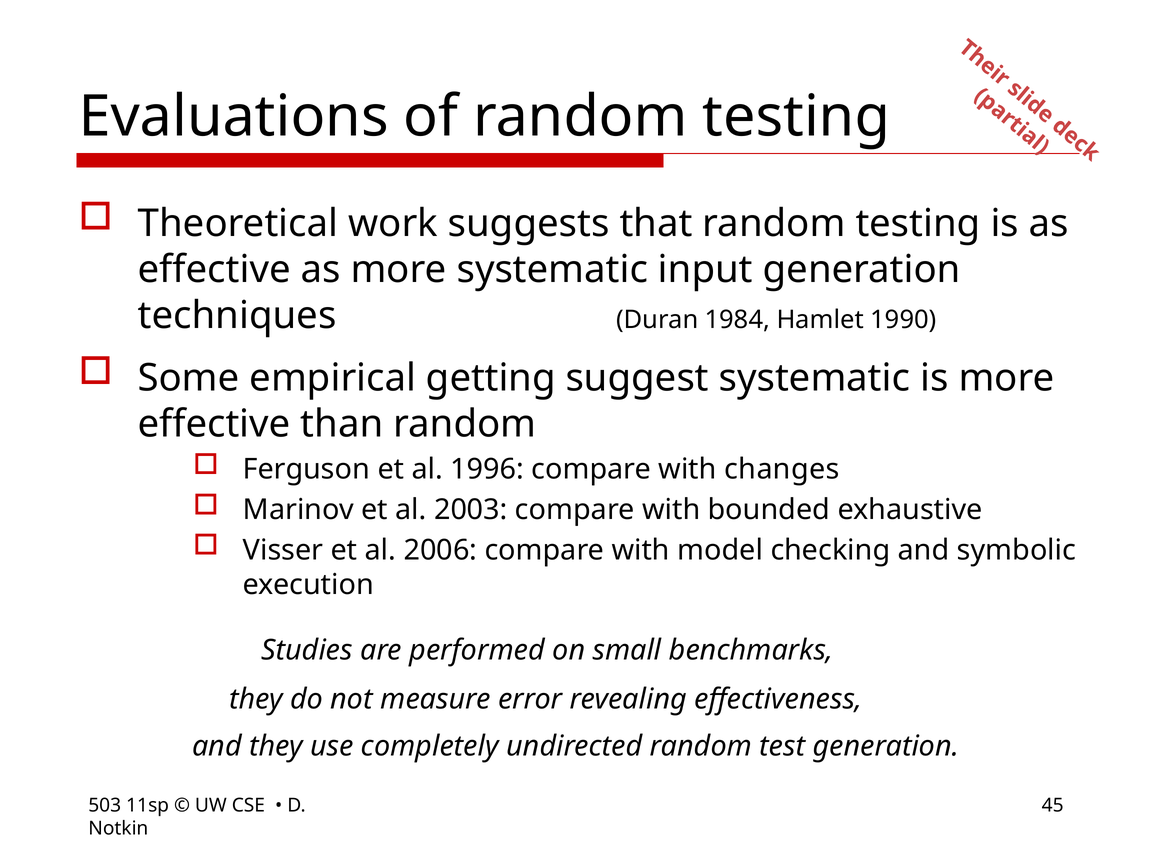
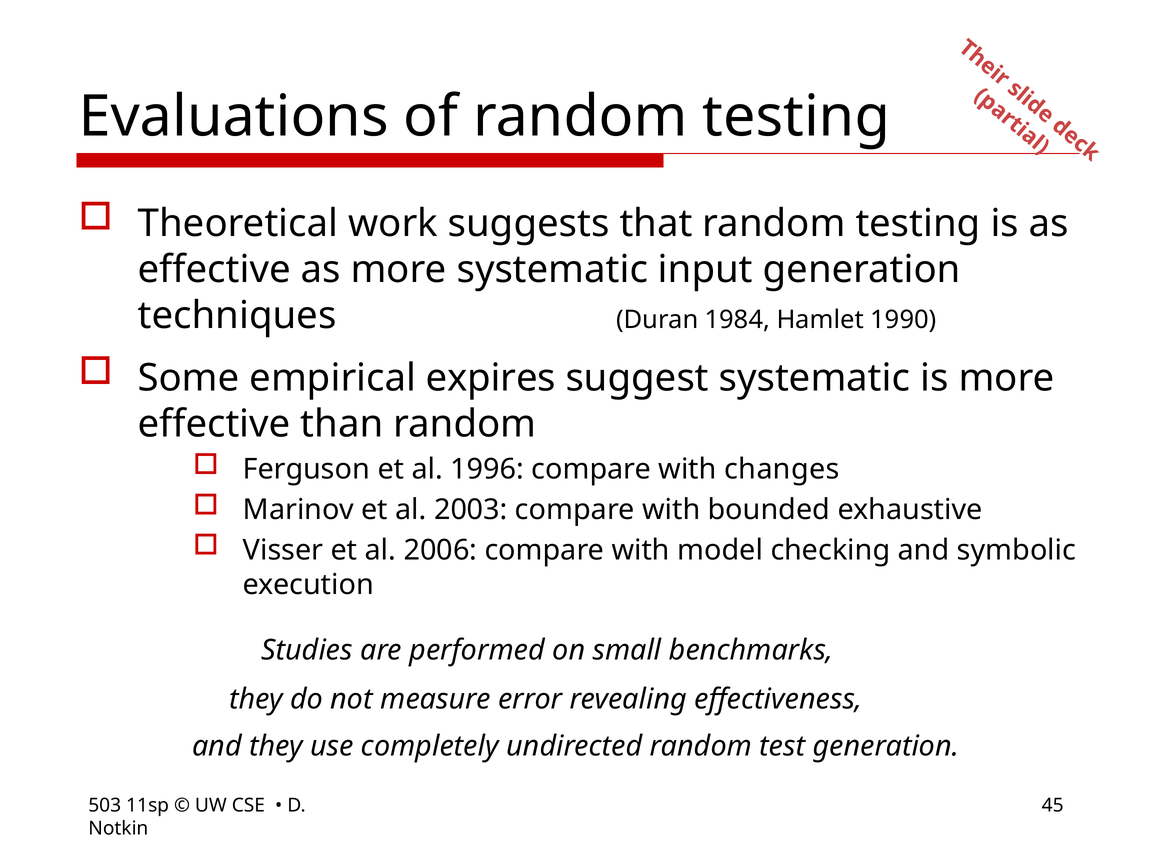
getting: getting -> expires (491, 378)
